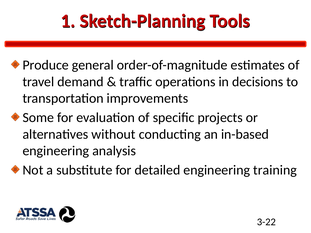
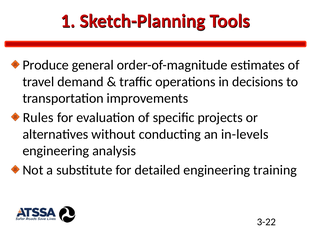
Some: Some -> Rules (38, 118)
in-based: in-based -> in-levels (245, 134)
